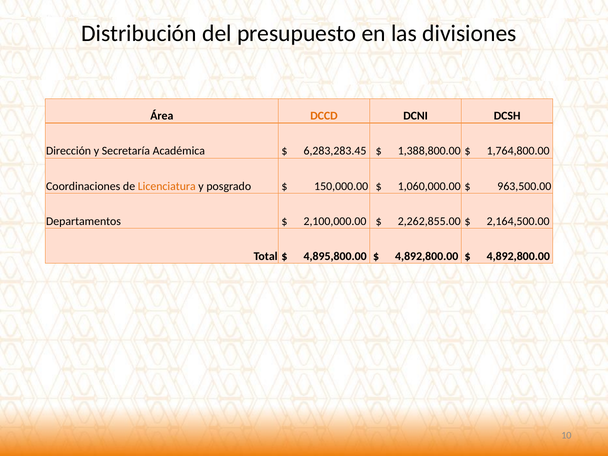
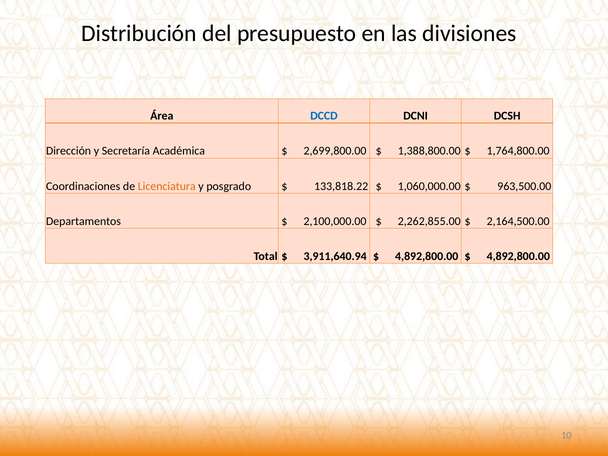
DCCD colour: orange -> blue (324, 116)
6,283,283.45: 6,283,283.45 -> 2,699,800.00 (335, 151)
150,000.00: 150,000.00 -> 133,818.22 (341, 186)
4,895,800.00: 4,895,800.00 -> 3,911,640.94 (335, 256)
